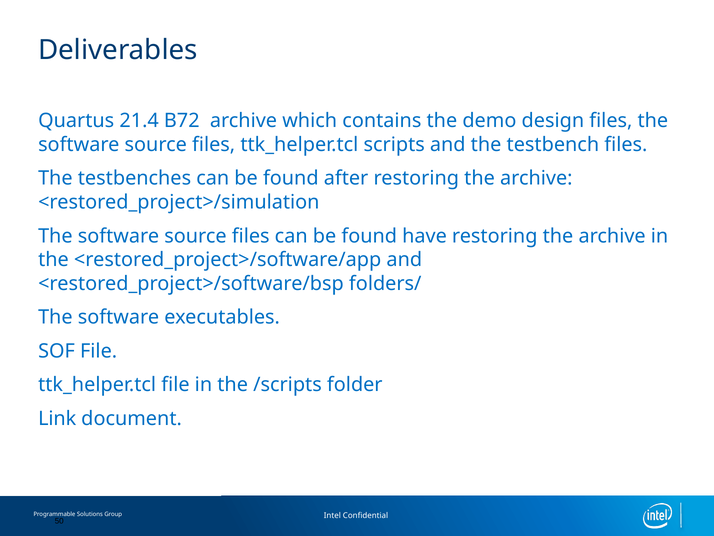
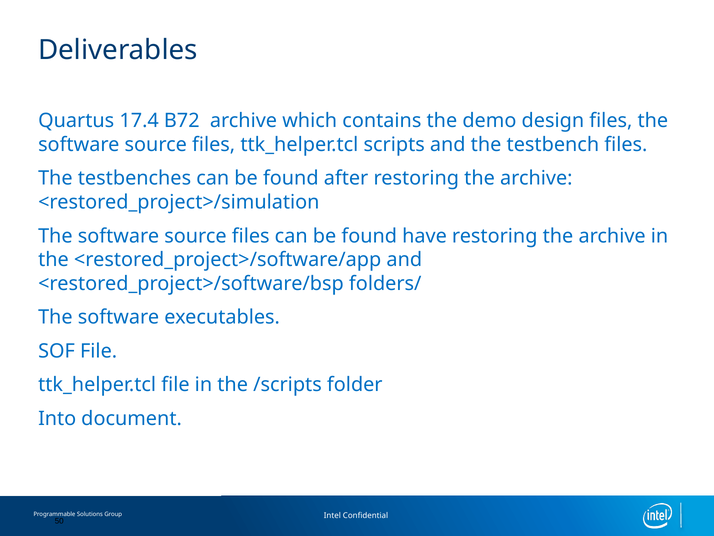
21.4: 21.4 -> 17.4 (139, 121)
Link: Link -> Into (57, 418)
